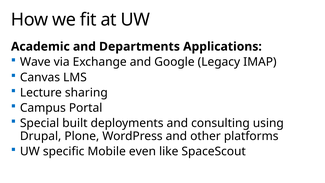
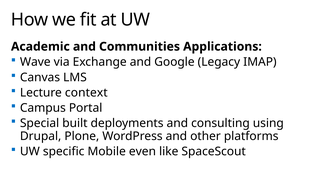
Departments: Departments -> Communities (140, 47)
sharing: sharing -> context (86, 93)
